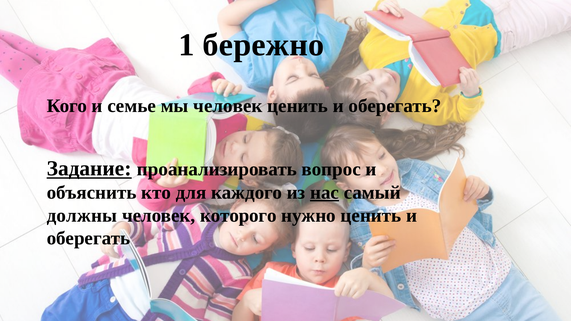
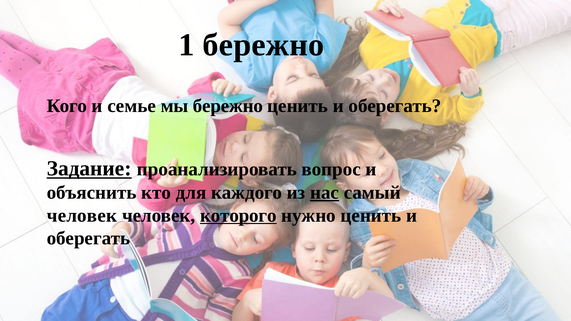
мы человек: человек -> бережно (228, 106)
должны: должны -> человек (82, 216)
которого underline: none -> present (238, 216)
